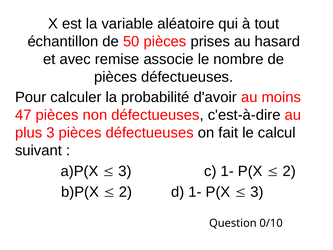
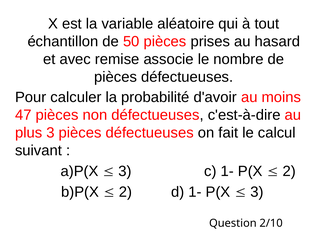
0/10: 0/10 -> 2/10 (271, 223)
